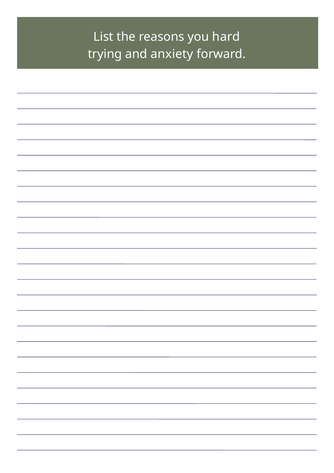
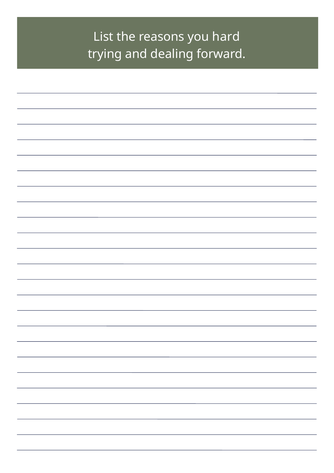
anxiety: anxiety -> dealing (172, 54)
